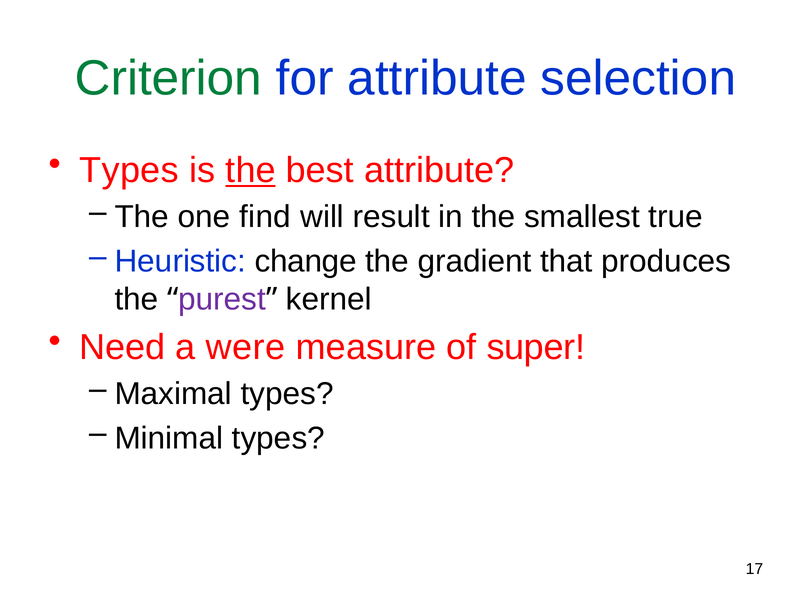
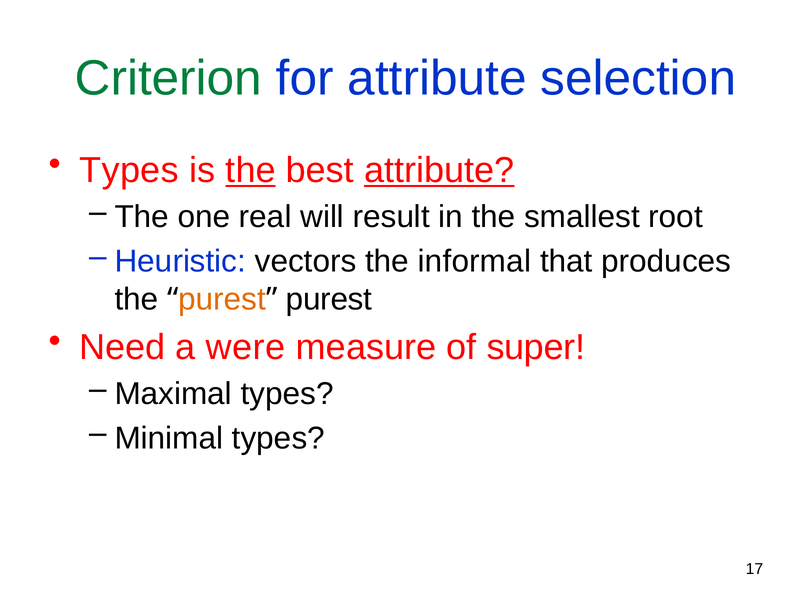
attribute underline: none -> present (439, 170)
find: find -> real (265, 217)
true: true -> root (676, 217)
change: change -> vectors (306, 261)
gradient: gradient -> informal (474, 261)
purest colour: purple -> orange (222, 299)
kernel: kernel -> purest (329, 299)
